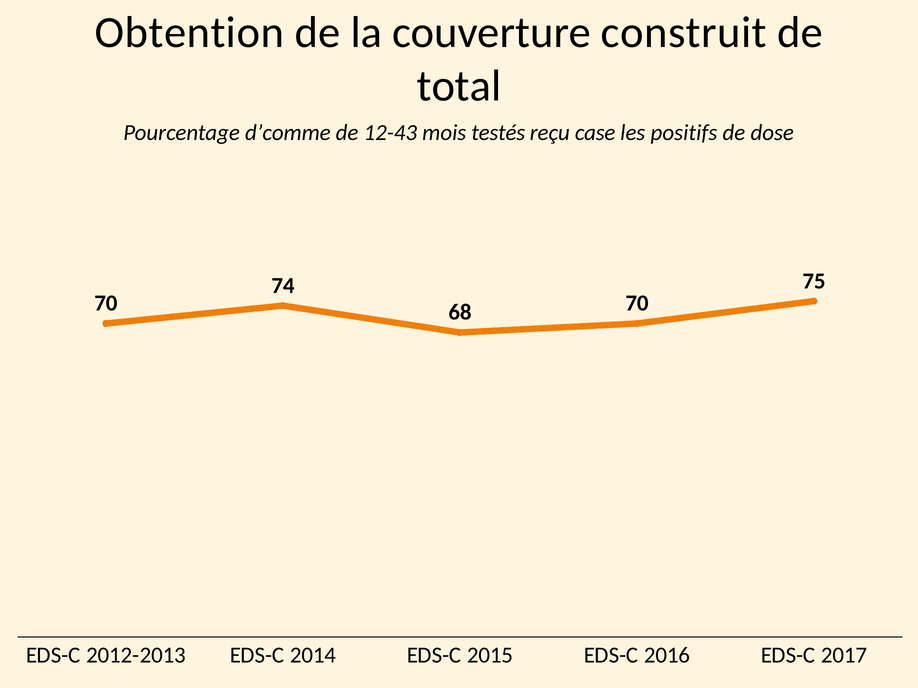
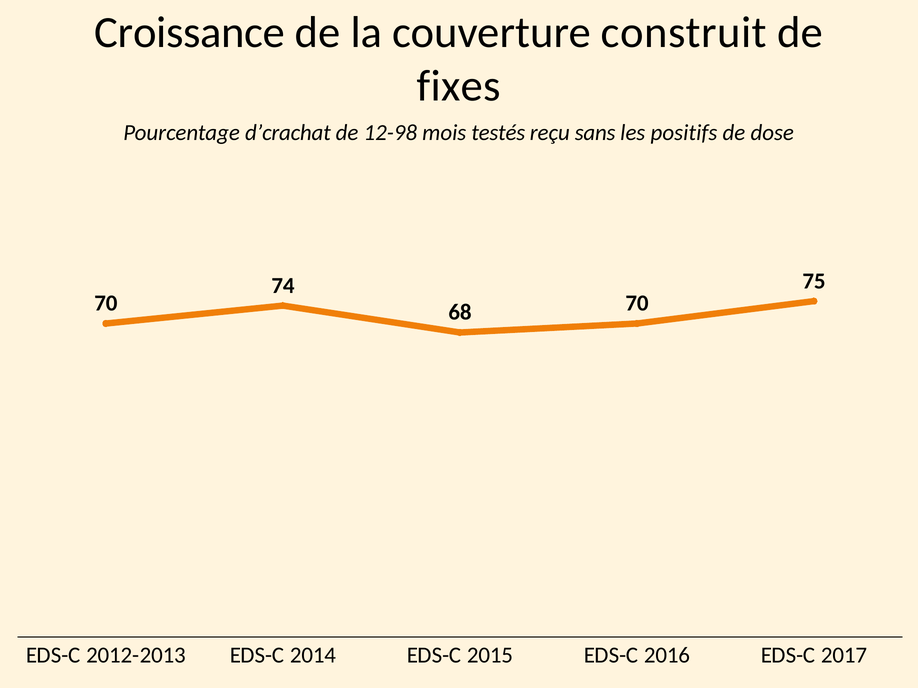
Obtention: Obtention -> Croissance (190, 32)
total: total -> fixes (459, 86)
d’comme: d’comme -> d’crachat (288, 133)
12-43: 12-43 -> 12-98 (390, 133)
case: case -> sans (595, 133)
